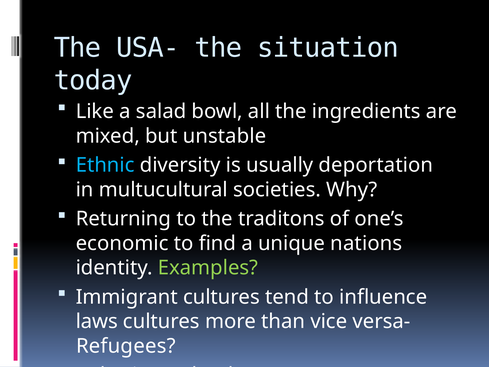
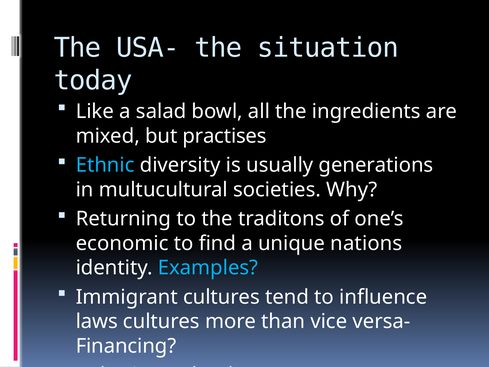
unstable: unstable -> practises (225, 136)
deportation: deportation -> generations (376, 165)
Examples colour: light green -> light blue (208, 268)
Refugees: Refugees -> Financing (126, 346)
